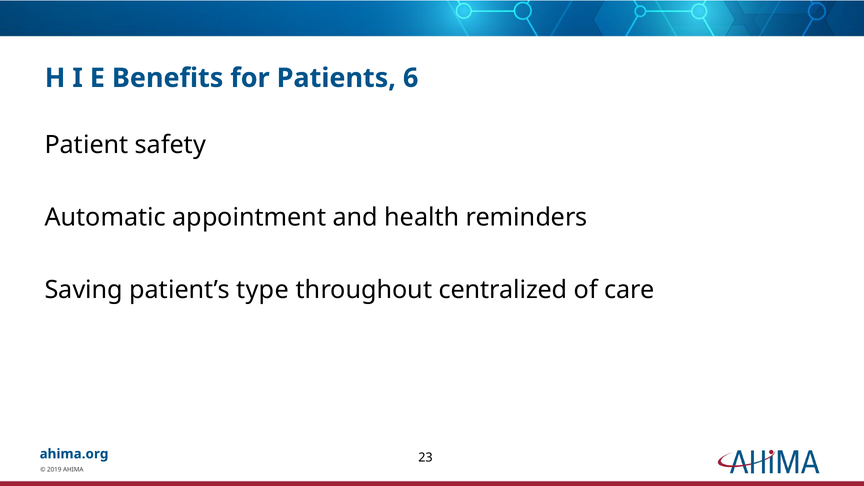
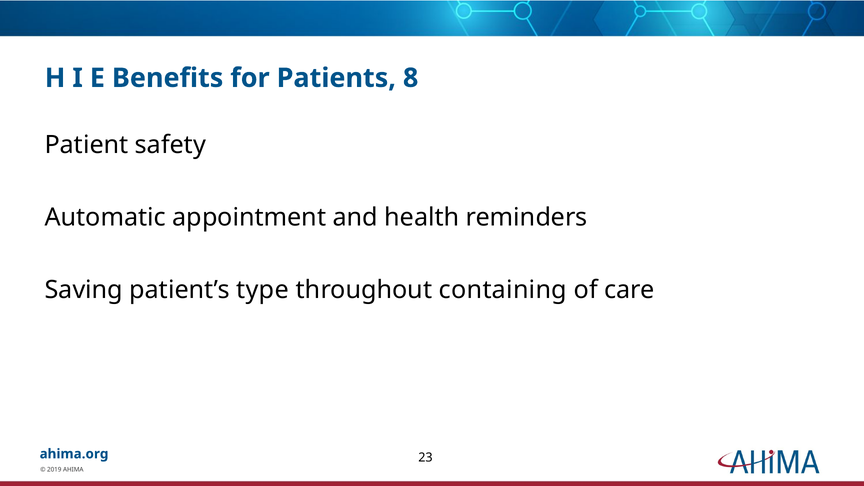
6: 6 -> 8 (411, 78)
centralized: centralized -> containing (503, 290)
